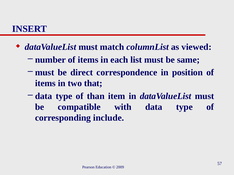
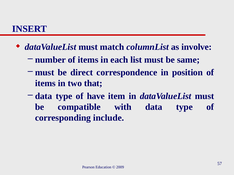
viewed: viewed -> involve (197, 47)
than: than -> have (96, 96)
